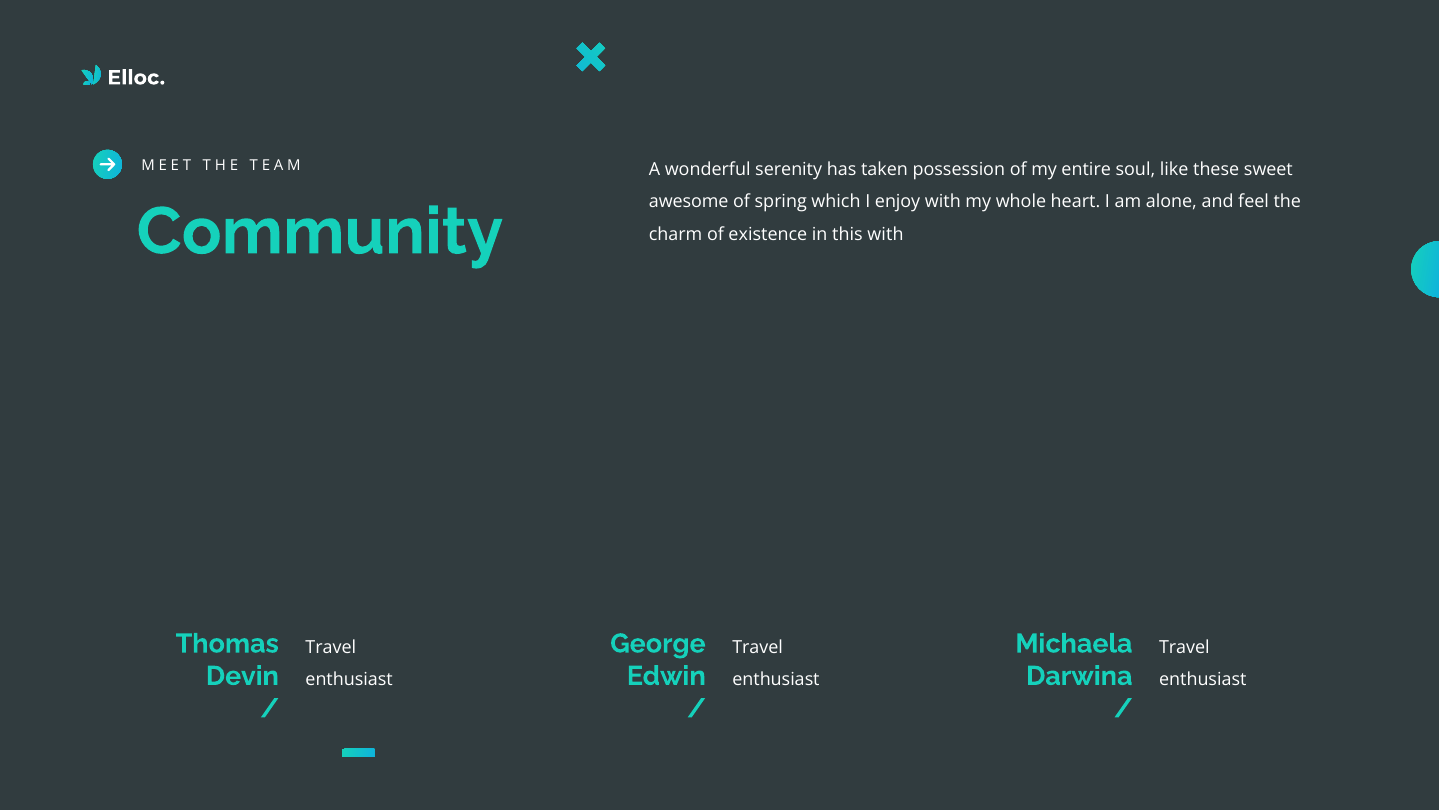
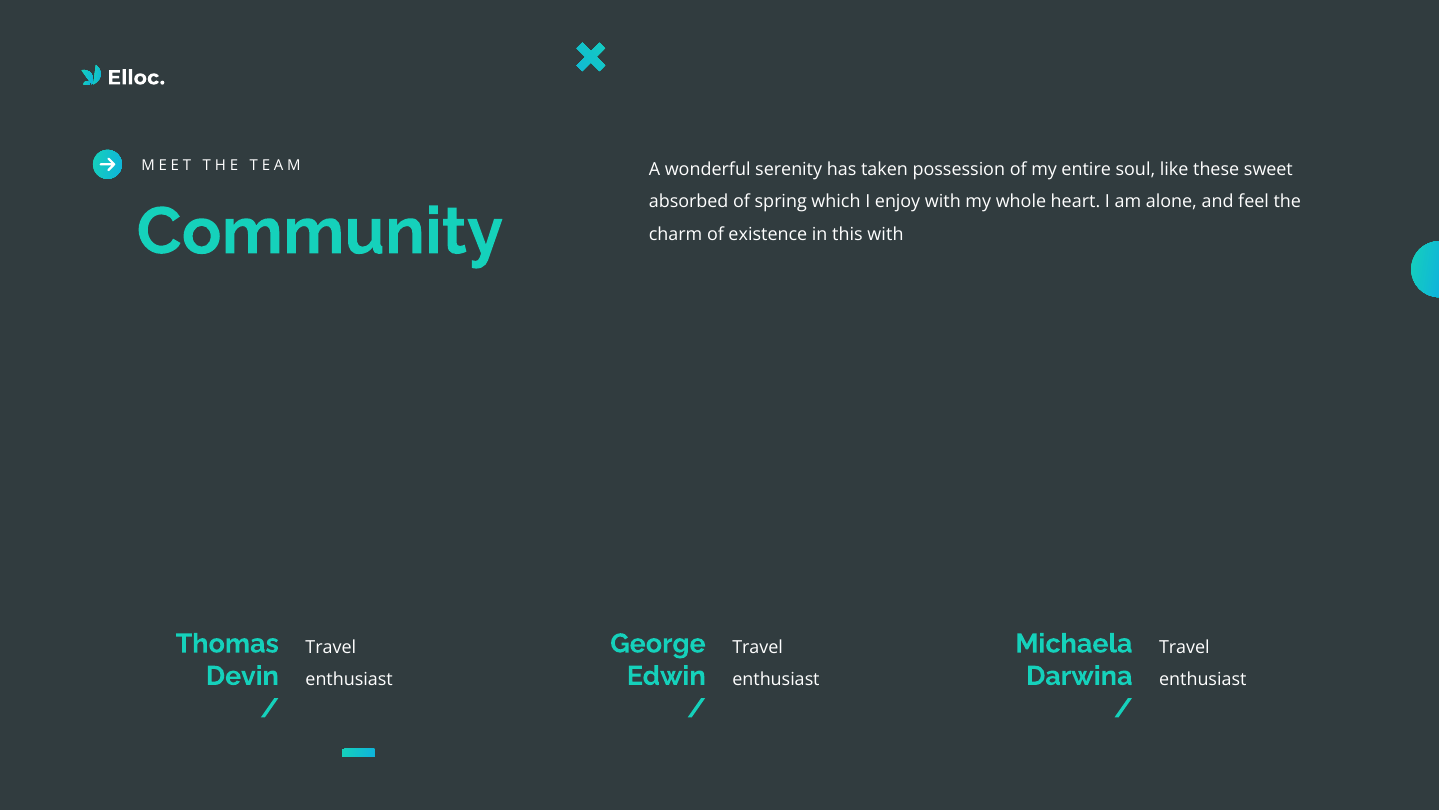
awesome: awesome -> absorbed (689, 202)
